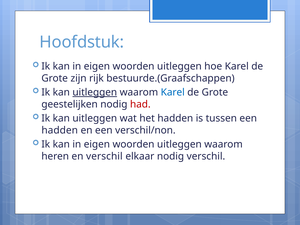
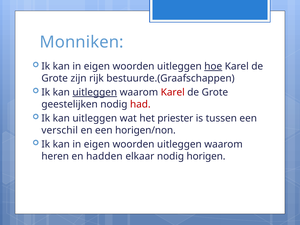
Hoofdstuk: Hoofdstuk -> Monniken (82, 42)
hoe underline: none -> present (213, 66)
Karel colour: blue -> red (173, 92)
het hadden: hadden -> priester (175, 118)
hadden: hadden -> verschil (60, 130)
verschil/non: verschil/non -> horigen/non (145, 130)
en verschil: verschil -> hadden (104, 156)
nodig verschil: verschil -> horigen (206, 156)
